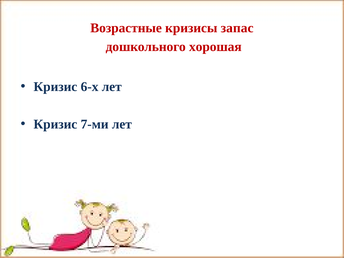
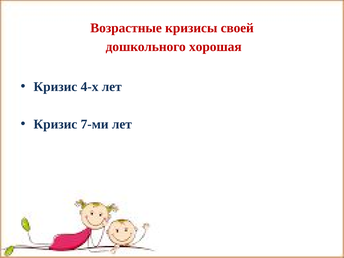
запас: запас -> своей (237, 28)
6-х: 6-х -> 4-х (90, 87)
